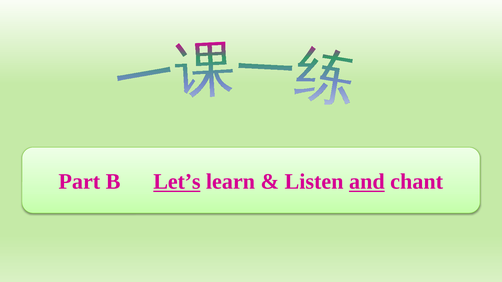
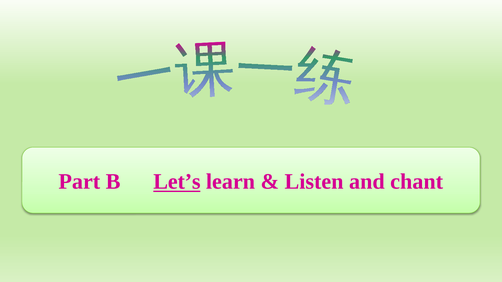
and underline: present -> none (367, 182)
